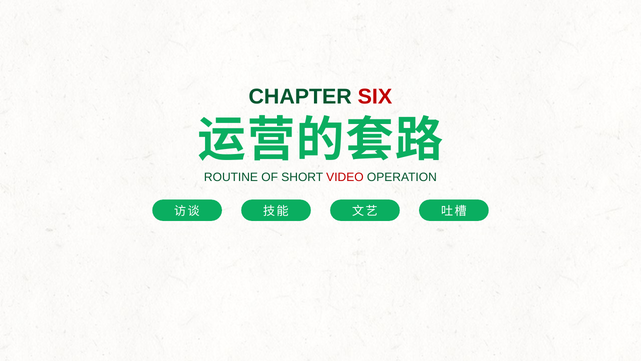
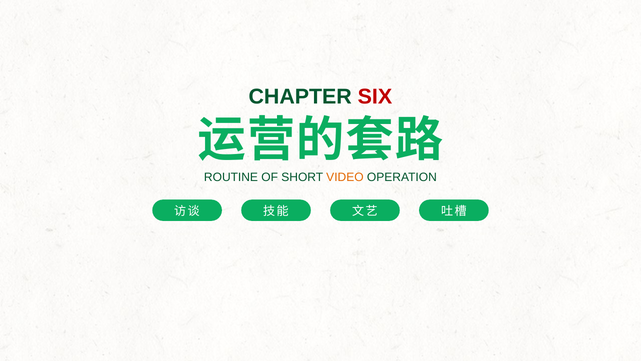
VIDEO colour: red -> orange (345, 177)
